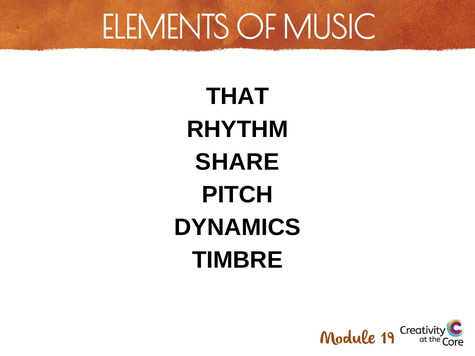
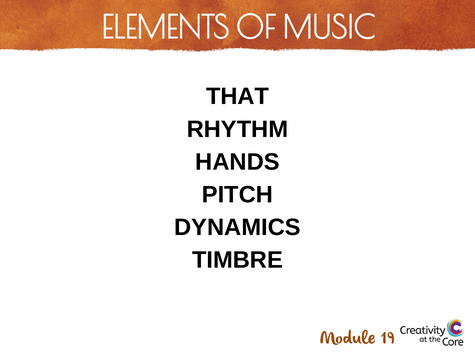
SHARE: SHARE -> HANDS (237, 162)
